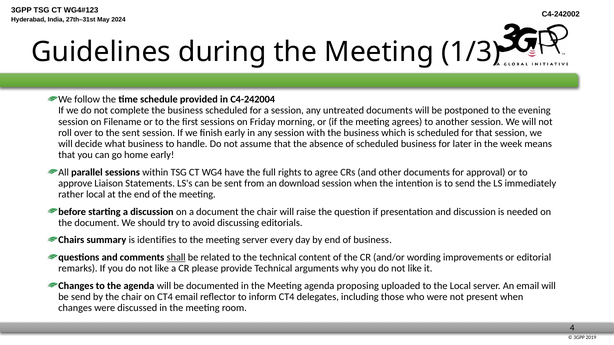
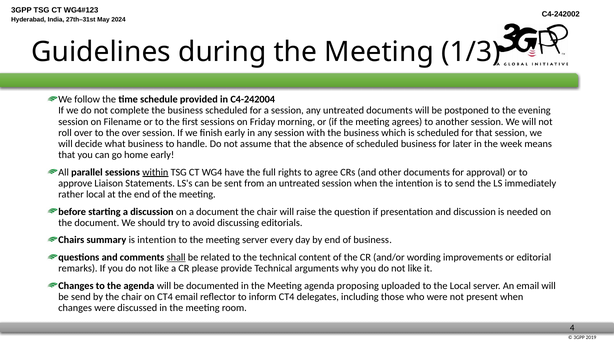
the sent: sent -> over (131, 133)
within underline: none -> present (155, 172)
an download: download -> untreated (299, 183)
is identifies: identifies -> intention (157, 240)
